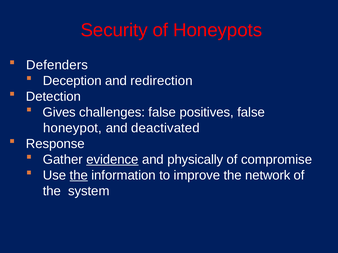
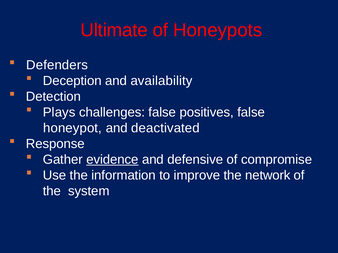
Security: Security -> Ultimate (114, 30)
redirection: redirection -> availability (162, 81)
Gives: Gives -> Plays (59, 112)
physically: physically -> defensive (195, 160)
the underline: present -> none (79, 176)
